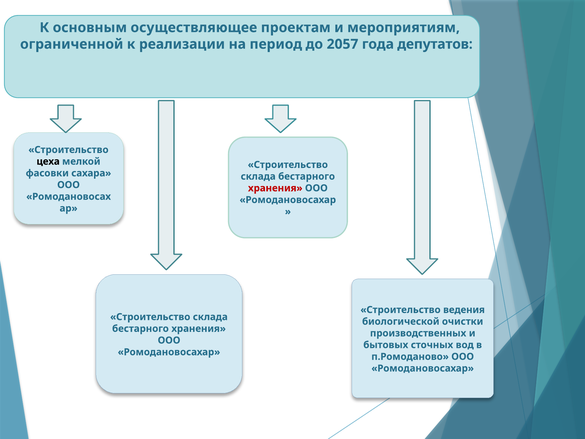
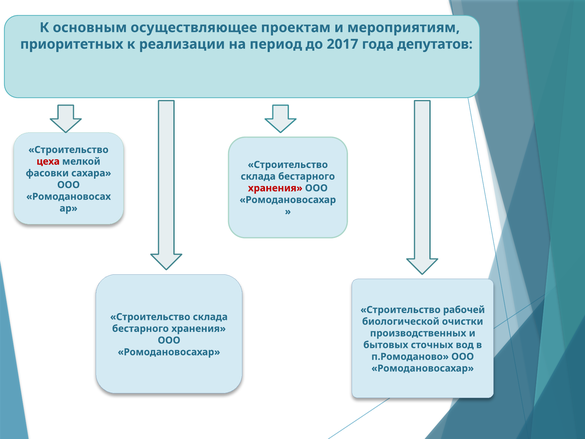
ограниченной: ограниченной -> приоритетных (72, 44)
2057: 2057 -> 2017 (342, 44)
цеха colour: black -> red (48, 161)
ведения: ведения -> рабочей (464, 310)
